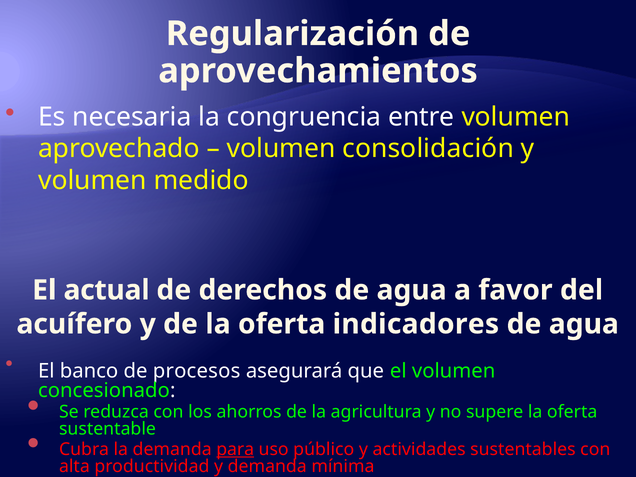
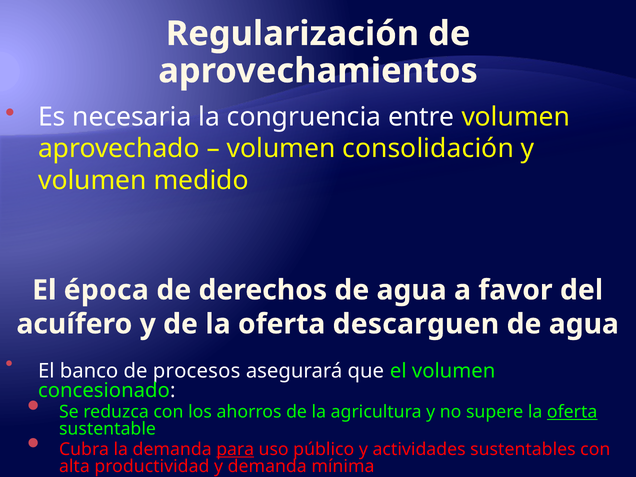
actual: actual -> época (106, 290)
indicadores: indicadores -> descarguen (416, 324)
oferta underline: none -> present (572, 412)
